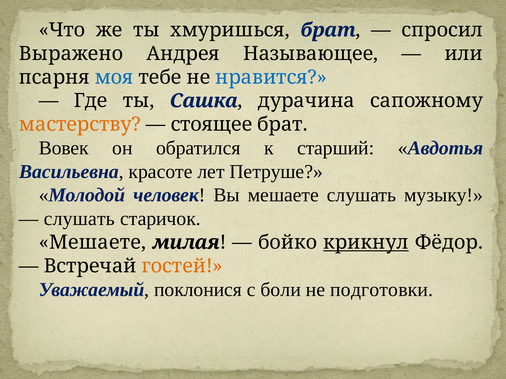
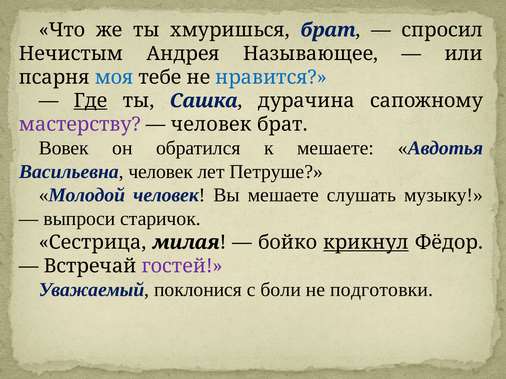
Выражено: Выражено -> Нечистым (71, 54)
Где underline: none -> present (91, 101)
мастерству colour: orange -> purple (80, 125)
стоящее: стоящее -> человек (211, 125)
к старший: старший -> мешаете (336, 148)
Васильевна красоте: красоте -> человек (161, 172)
слушать: слушать -> выпроси (79, 219)
Мешаете: Мешаете -> Сестрица (93, 243)
гостей colour: orange -> purple (182, 266)
